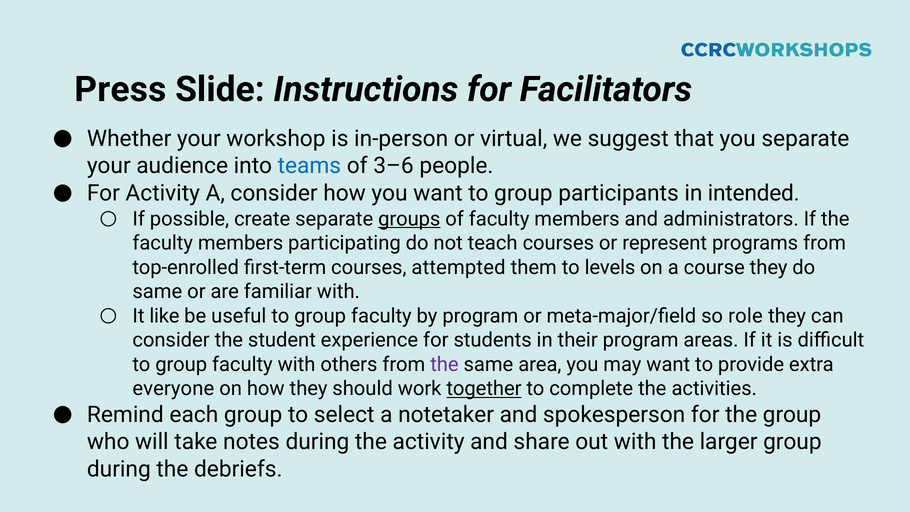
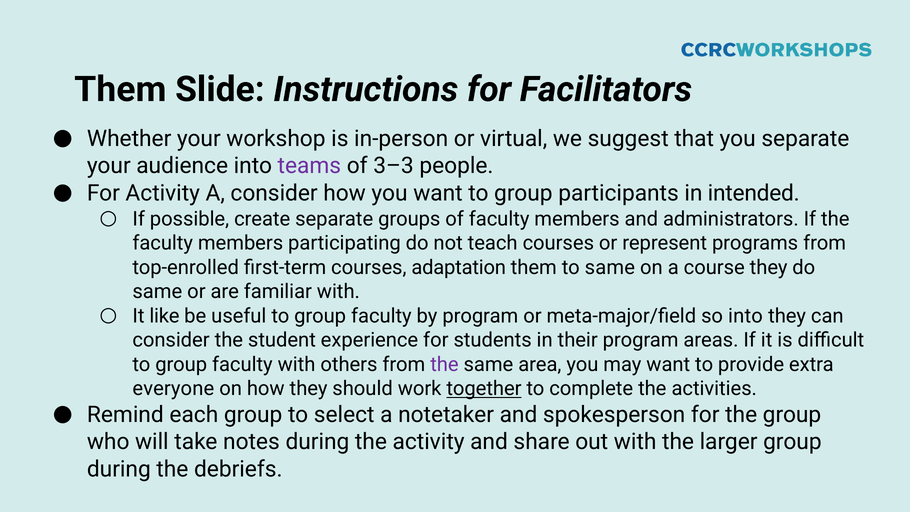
Press: Press -> Them (120, 89)
teams colour: blue -> purple (309, 166)
3–6: 3–6 -> 3–3 (394, 166)
groups underline: present -> none (409, 219)
attempted: attempted -> adaptation (459, 267)
to levels: levels -> same (610, 267)
so role: role -> into (745, 316)
